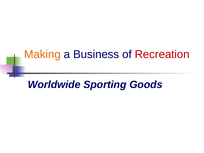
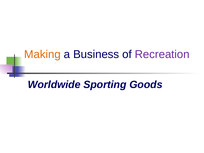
Recreation colour: red -> purple (162, 54)
